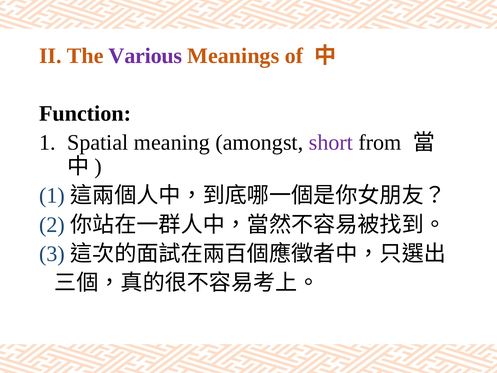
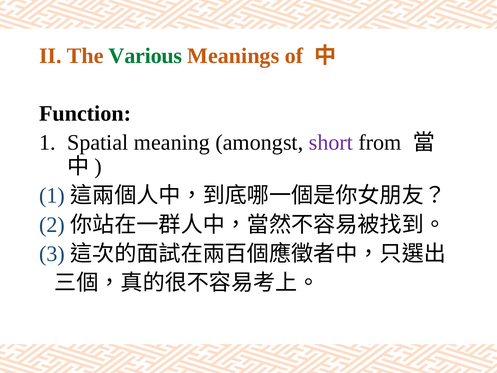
Various colour: purple -> green (145, 56)
